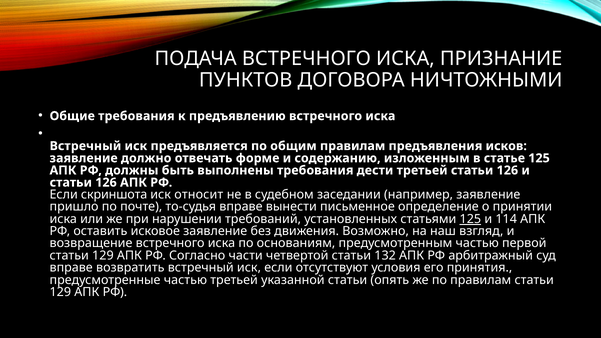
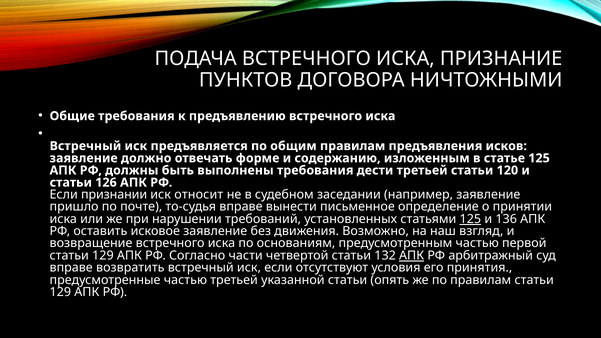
третьей статьи 126: 126 -> 120 (507, 170)
скриншота: скриншота -> признании (114, 195)
114: 114 -> 136 (506, 219)
АПК underline: none -> present (412, 256)
